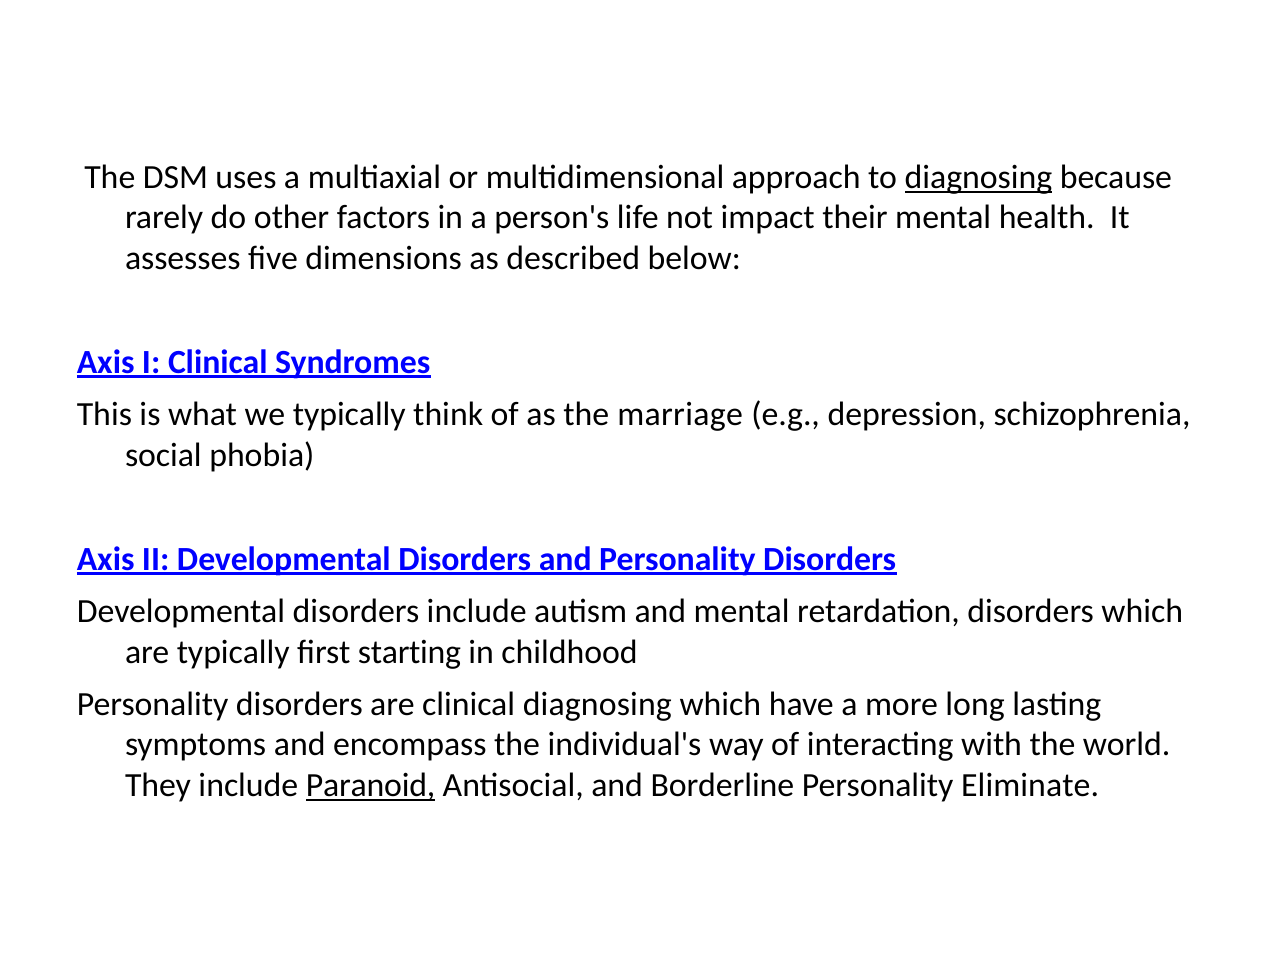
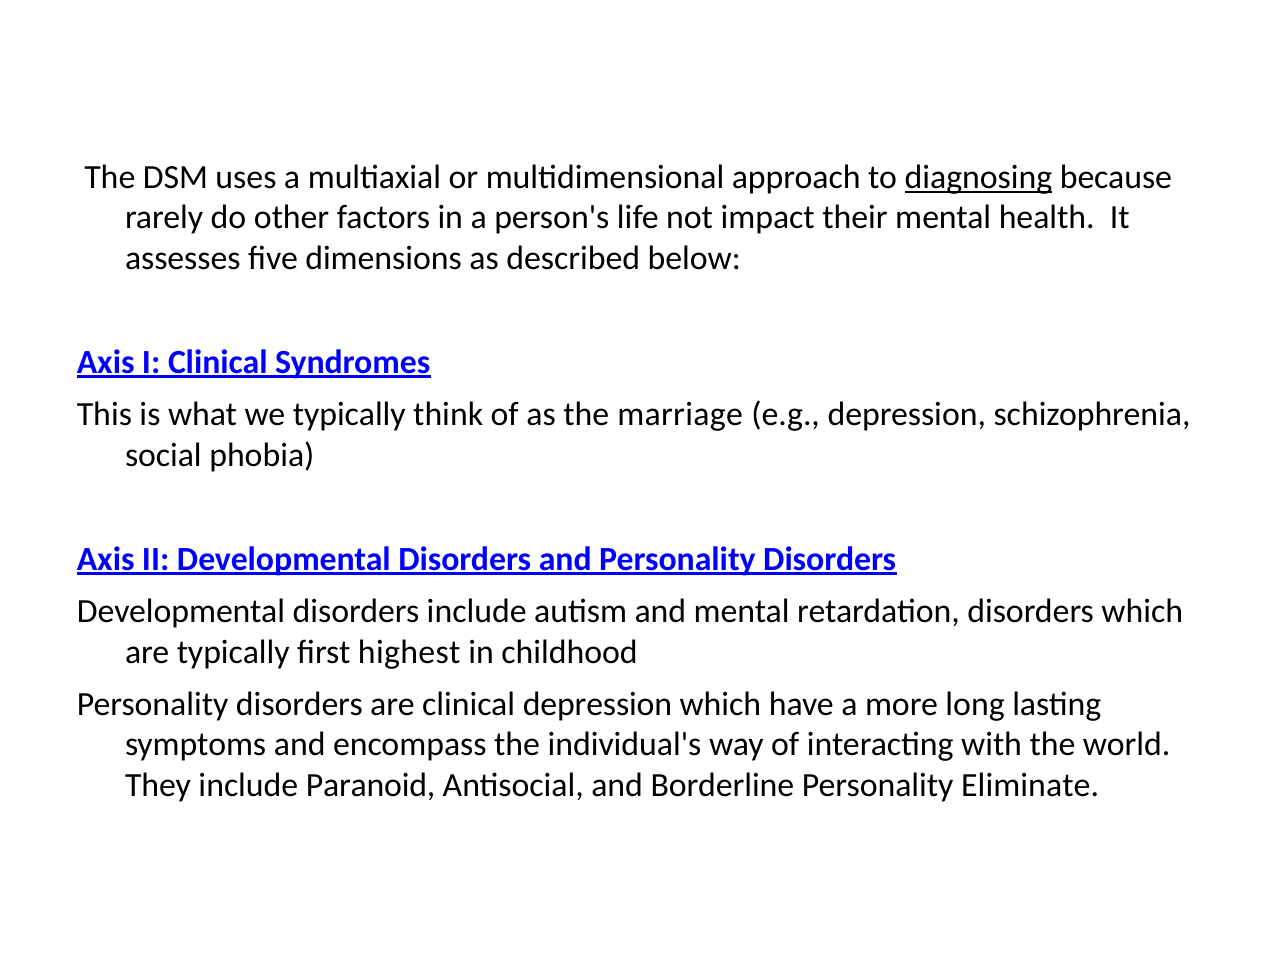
starting: starting -> highest (409, 652)
clinical diagnosing: diagnosing -> depression (597, 704)
Paranoid underline: present -> none (371, 785)
